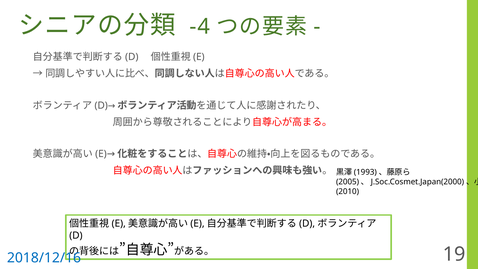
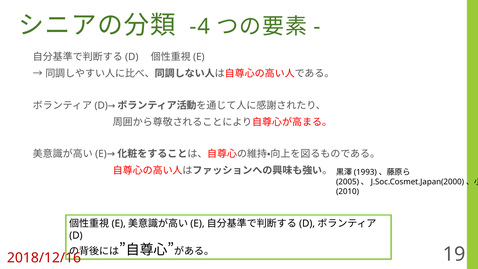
2018/12/16 colour: blue -> red (44, 258)
